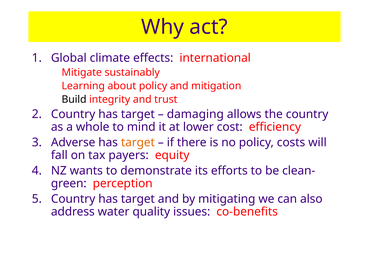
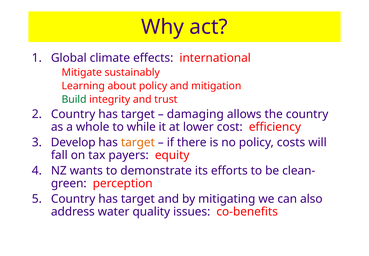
Build colour: black -> green (74, 99)
mind: mind -> while (141, 127)
Adverse: Adverse -> Develop (73, 142)
